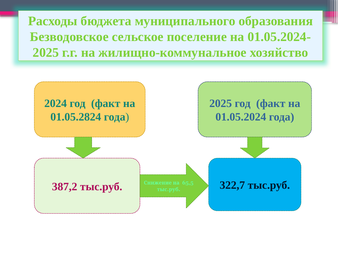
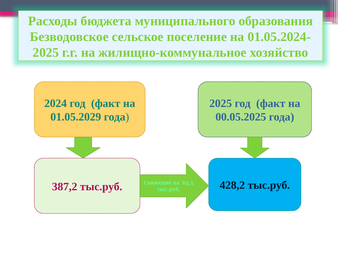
01.05.2824: 01.05.2824 -> 01.05.2029 (76, 117)
01.05.2024: 01.05.2024 -> 00.05.2025 (241, 117)
322,7: 322,7 -> 428,2 (232, 186)
